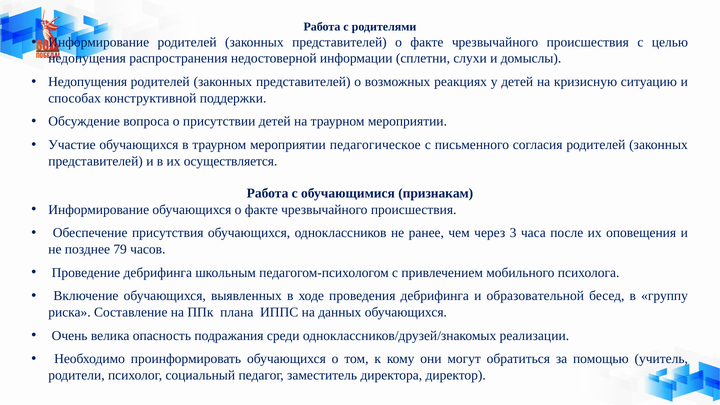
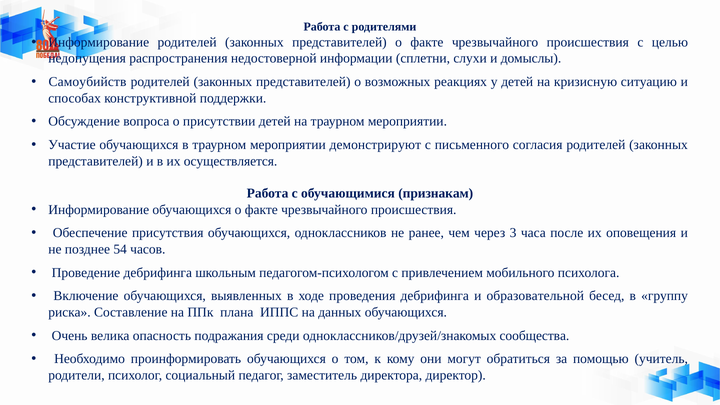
Недопущения: Недопущения -> Самоубийств (88, 82)
педагогическое: педагогическое -> демонстрируют (375, 145)
79: 79 -> 54 (120, 249)
реализации: реализации -> сообщества (534, 336)
